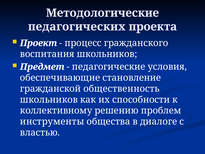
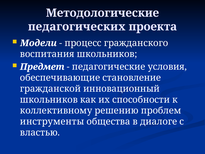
Проект: Проект -> Модели (38, 43)
общественность: общественность -> инновационный (121, 89)
